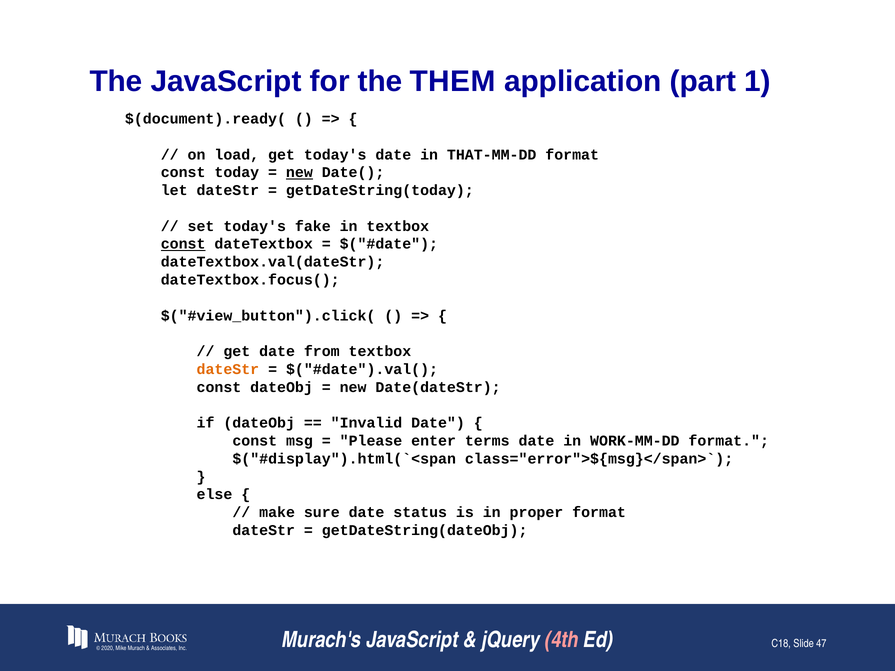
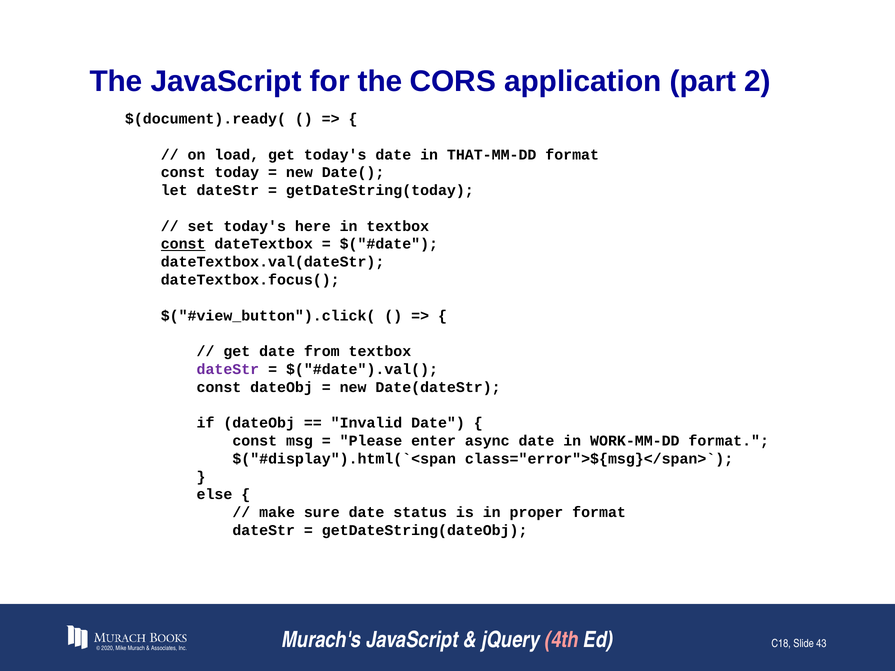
THEM: THEM -> CORS (453, 81)
1: 1 -> 2 (758, 81)
new underline: present -> none (299, 173)
fake: fake -> here (313, 226)
dateStr colour: orange -> purple (228, 369)
terms: terms -> async (487, 441)
47: 47 -> 43 (821, 644)
